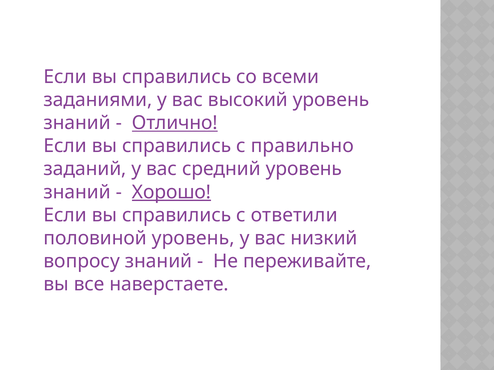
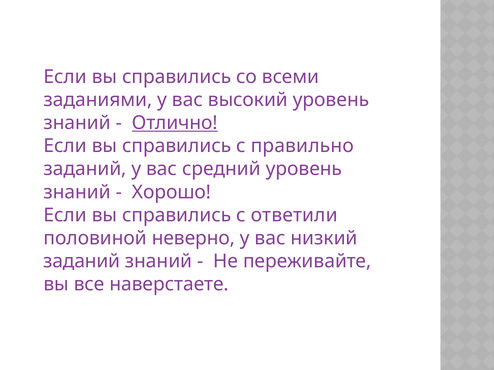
Хорошо underline: present -> none (171, 192)
половиной уровень: уровень -> неверно (193, 238)
вопросу: вопросу -> заданий (82, 261)
